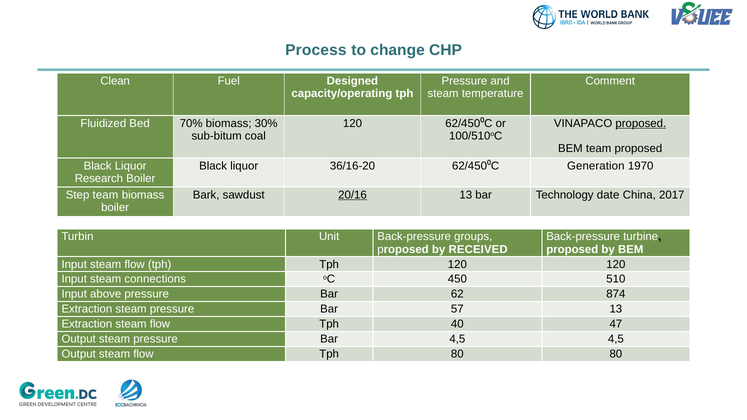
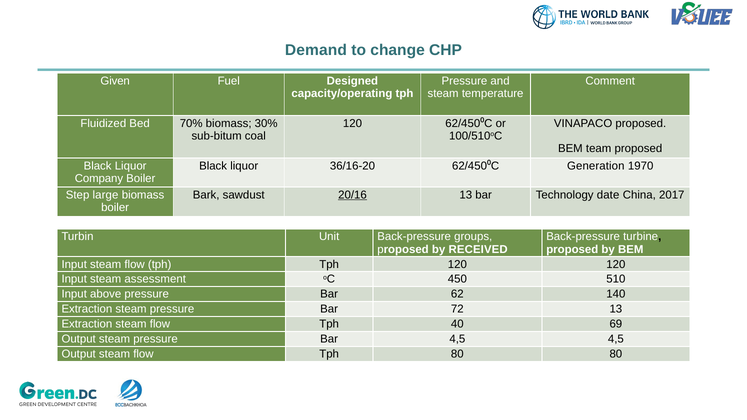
Process: Process -> Demand (316, 50)
Clean: Clean -> Given (115, 81)
proposed underline: present -> none (641, 123)
Research: Research -> Company (99, 179)
Step team: team -> large (105, 195)
connections: connections -> assessment (155, 279)
874: 874 -> 140 (616, 294)
57: 57 -> 72 (457, 309)
47: 47 -> 69 (616, 324)
